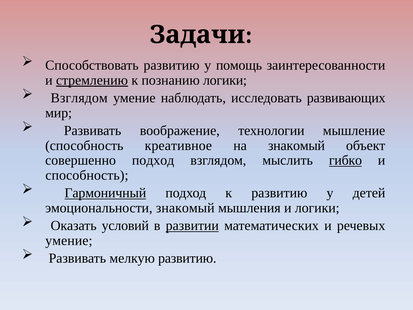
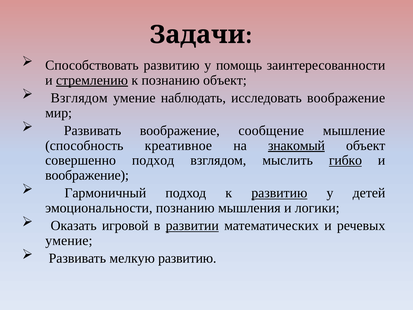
познанию логики: логики -> объект (225, 80)
исследовать развивающих: развивающих -> воображение (346, 98)
технологии: технологии -> сообщение (271, 131)
знакомый underline: none -> present (296, 145)
способность: способность -> воображение (87, 175)
Гармоничный underline: present -> none (105, 193)
развитию underline: none -> present (279, 193)
эмоциональности знакомый: знакомый -> познанию (185, 208)
условий: условий -> игровой (125, 226)
